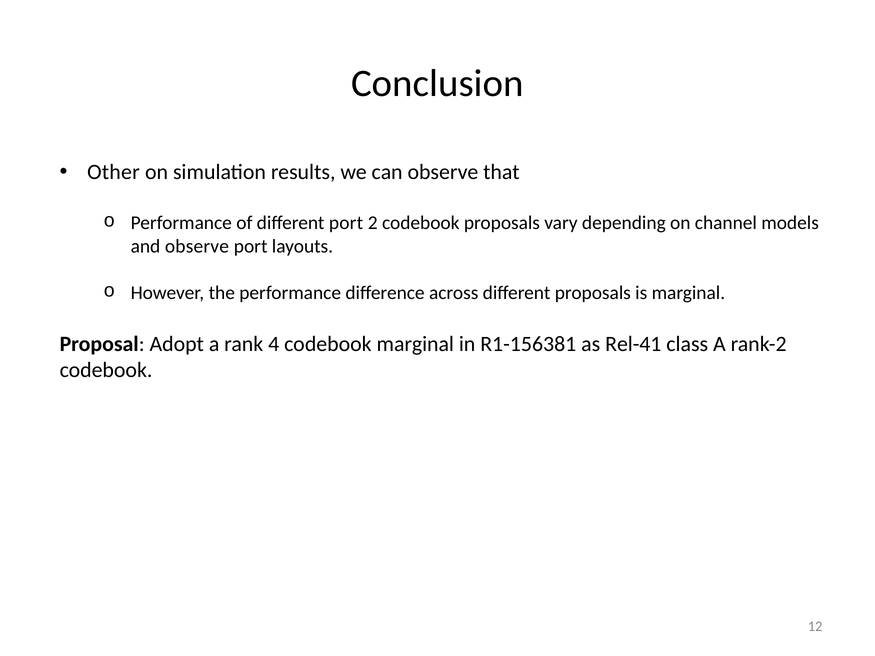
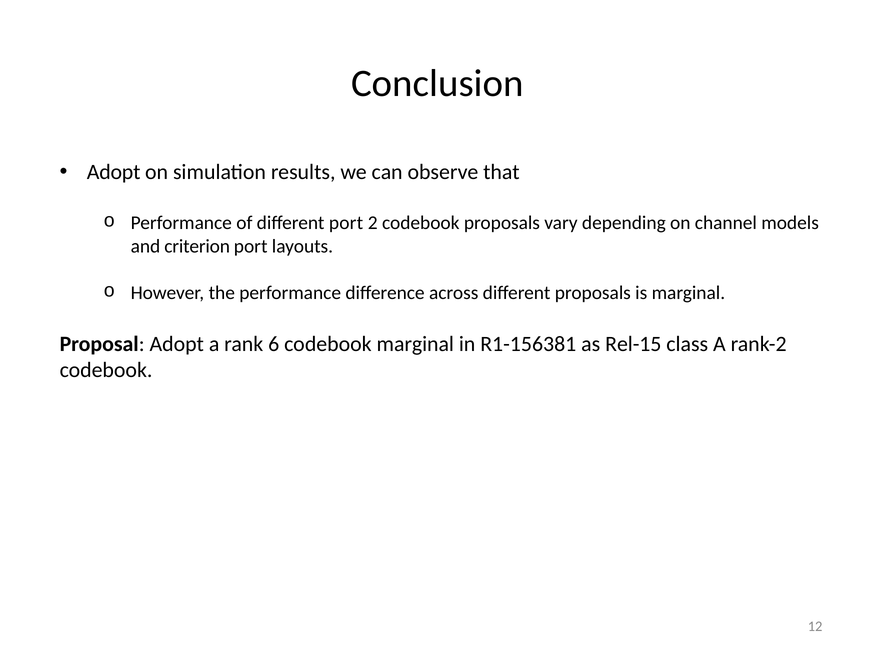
Other: Other -> Adopt (114, 172)
and observe: observe -> criterion (197, 246)
4: 4 -> 6 (274, 344)
Rel-41: Rel-41 -> Rel-15 (633, 344)
